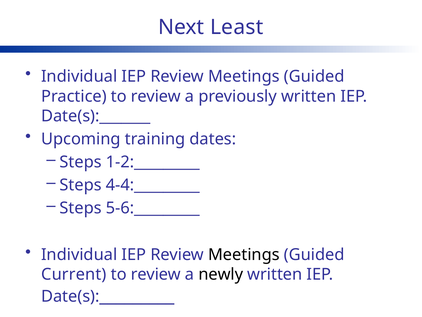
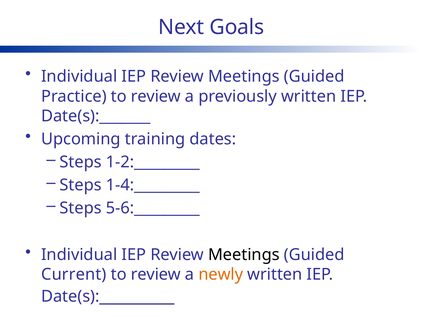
Least: Least -> Goals (237, 27)
4-4:_________: 4-4:_________ -> 1-4:_________ (153, 185)
newly colour: black -> orange (221, 274)
